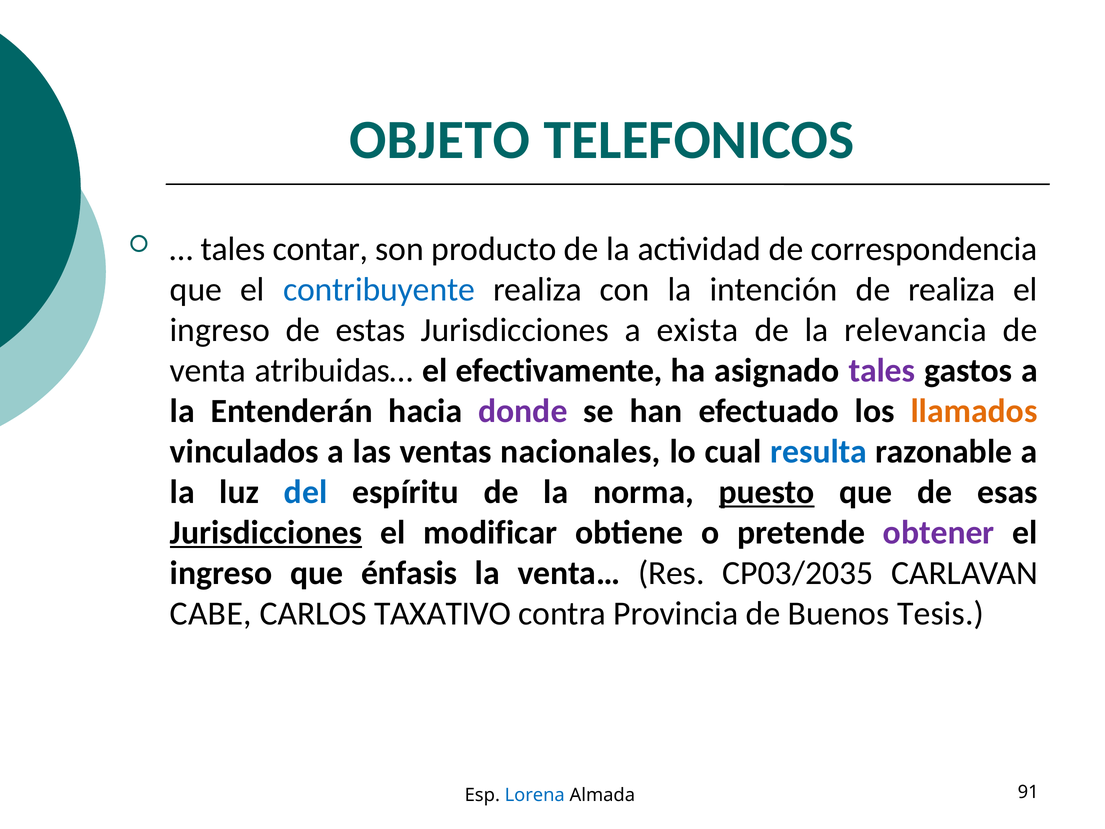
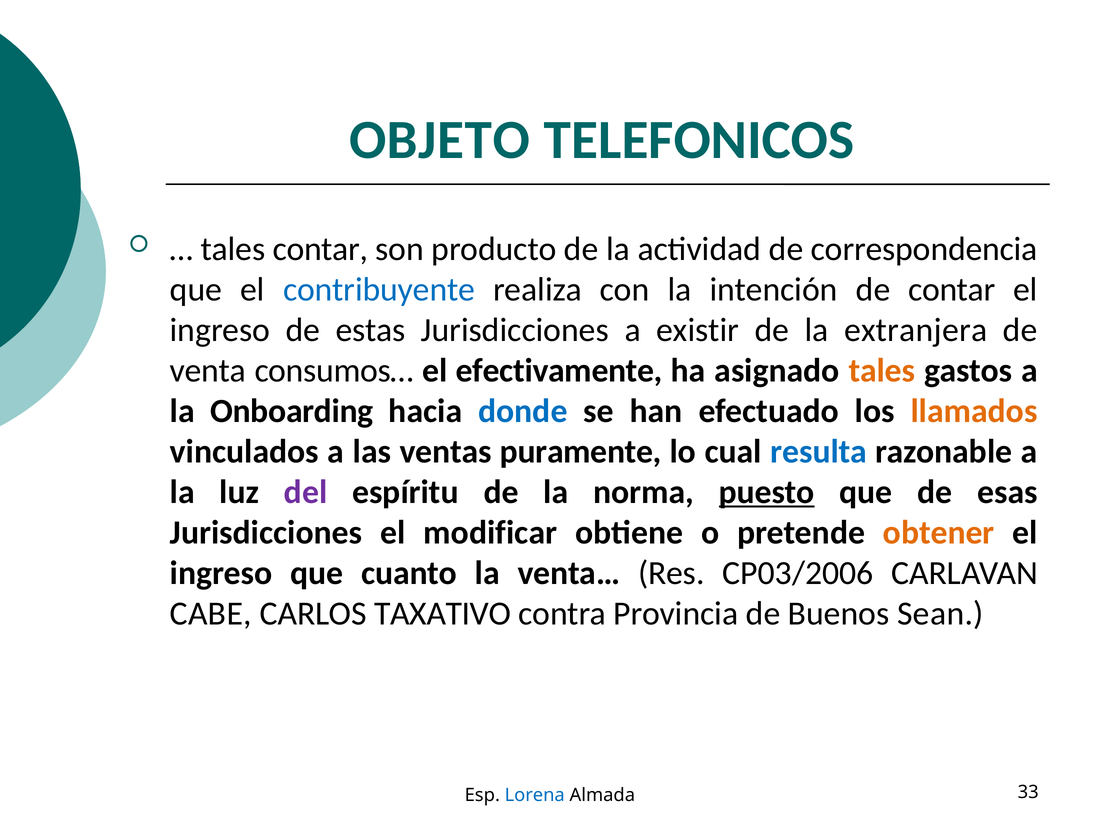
de realiza: realiza -> contar (952, 289)
exista: exista -> existir (698, 330)
relevancia: relevancia -> extranjera (916, 330)
atribuidas…: atribuidas… -> consumos… (334, 370)
tales colour: purple -> orange (882, 370)
Entenderán: Entenderán -> Onboarding (292, 411)
donde colour: purple -> blue (523, 411)
nacionales: nacionales -> puramente (581, 451)
del colour: blue -> purple (306, 492)
Jurisdicciones underline: present -> none (266, 532)
obtener colour: purple -> orange (939, 532)
énfasis: énfasis -> cuanto (409, 573)
CP03/2035: CP03/2035 -> CP03/2006 (798, 573)
Tesis: Tesis -> Sean (940, 613)
91: 91 -> 33 (1028, 792)
